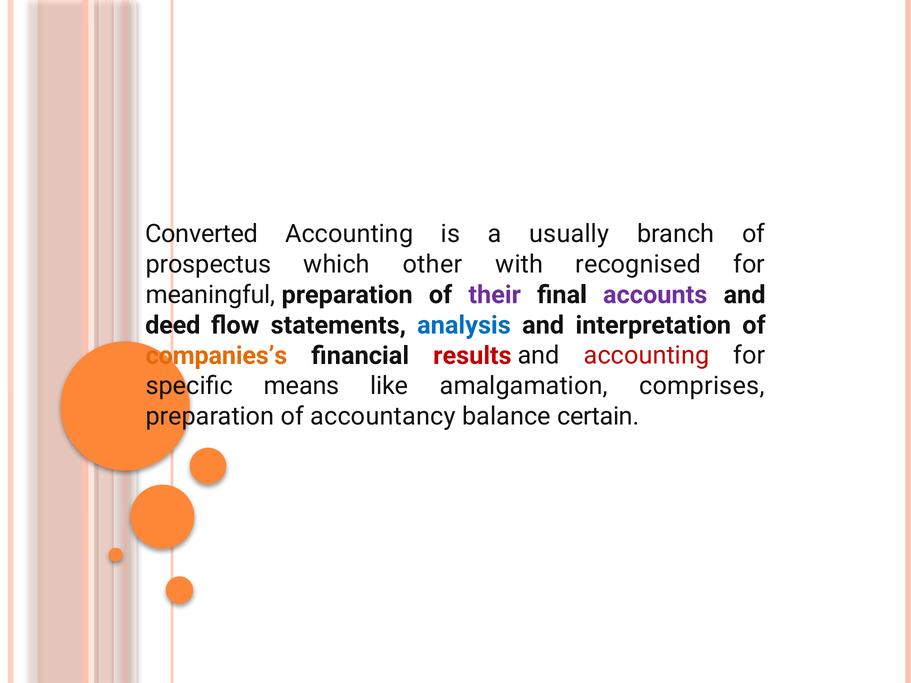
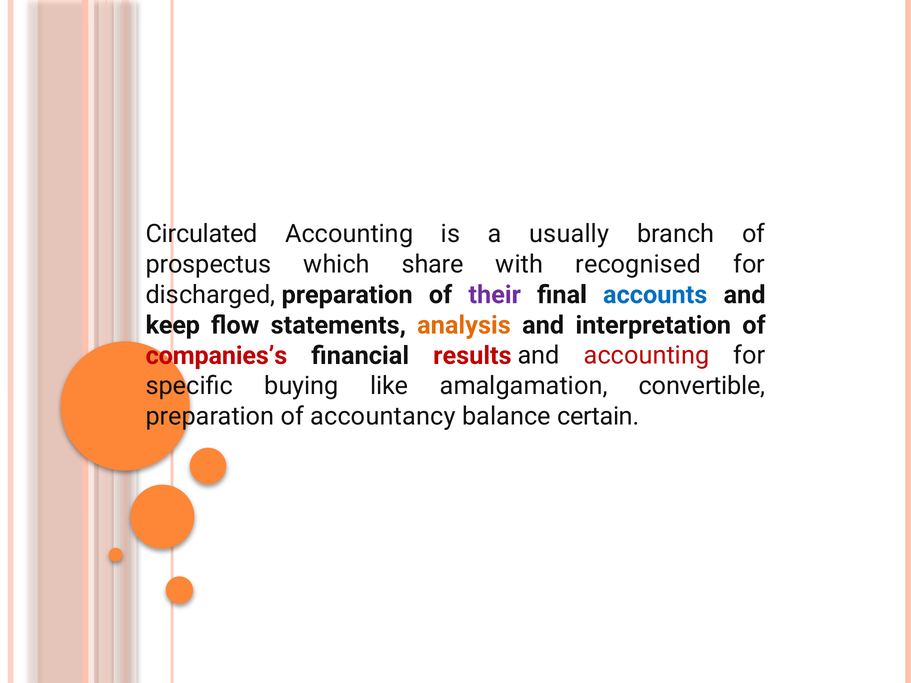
Converted: Converted -> Circulated (202, 234)
other: other -> share (433, 264)
meaningful: meaningful -> discharged (210, 295)
accounts colour: purple -> blue (655, 295)
deed: deed -> keep (173, 325)
analysis colour: blue -> orange (464, 325)
companies’s colour: orange -> red (216, 356)
means: means -> buying (301, 386)
comprises: comprises -> convertible (702, 386)
